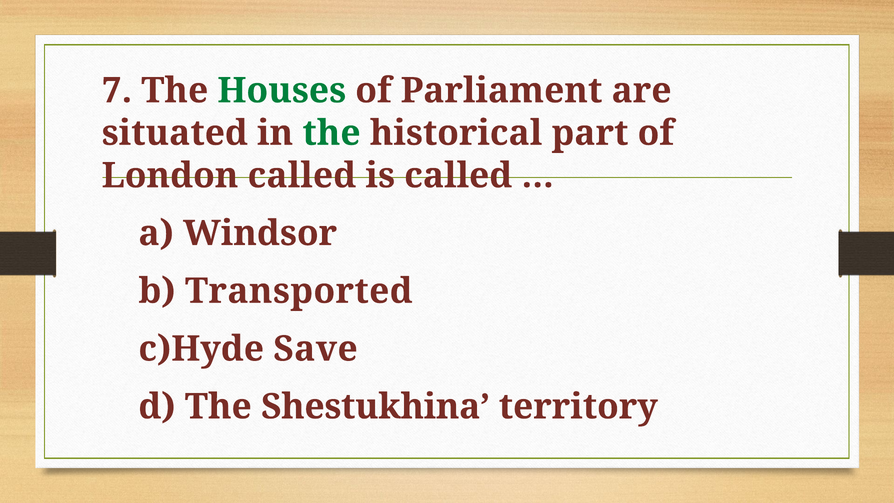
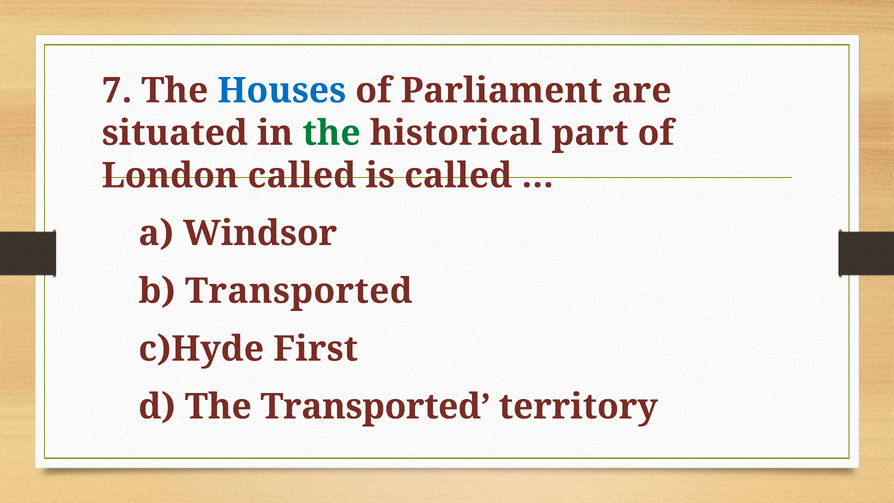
Houses colour: green -> blue (282, 91)
Save: Save -> First (316, 349)
The Shestukhina: Shestukhina -> Transported (375, 407)
